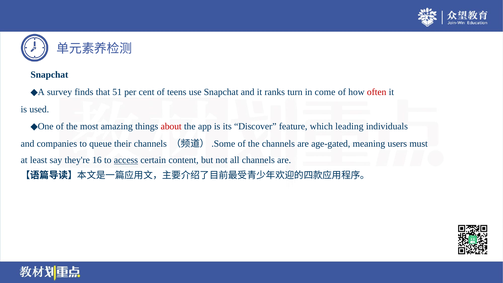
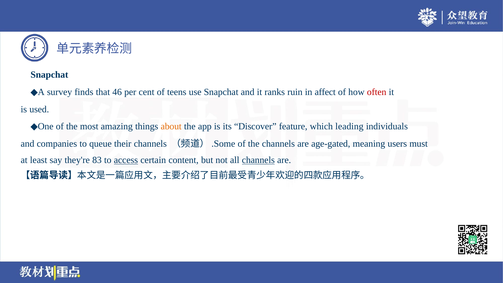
51: 51 -> 46 (117, 92)
turn: turn -> ruin (295, 92)
come: come -> affect (325, 92)
about colour: red -> orange (171, 127)
16: 16 -> 83 (97, 160)
channels underline: none -> present (258, 160)
